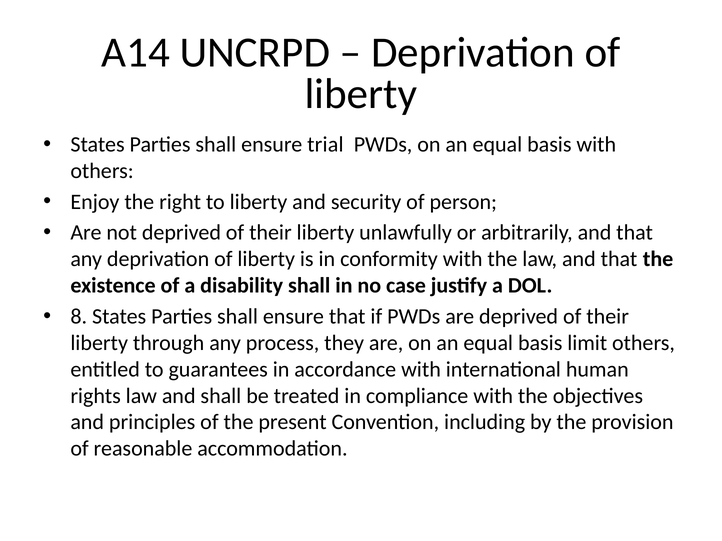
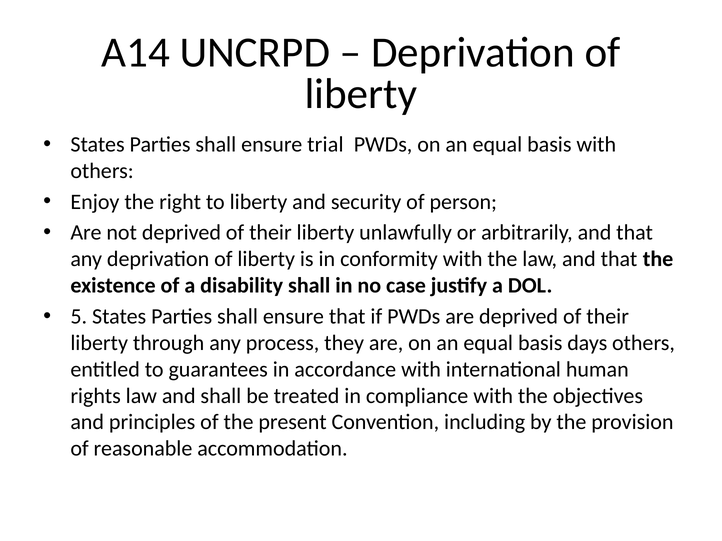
8: 8 -> 5 (79, 317)
limit: limit -> days (587, 343)
